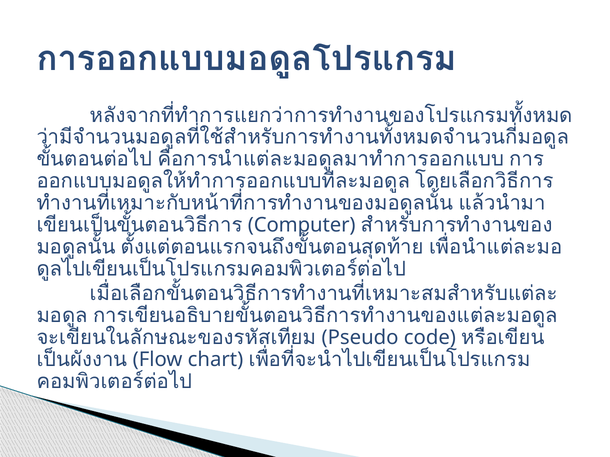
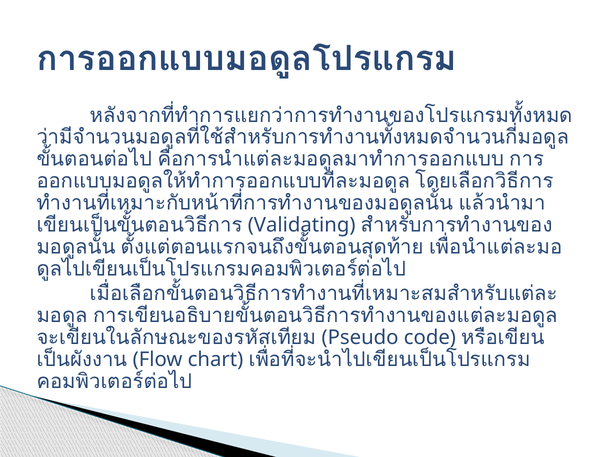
Computer: Computer -> Validating (302, 225)
